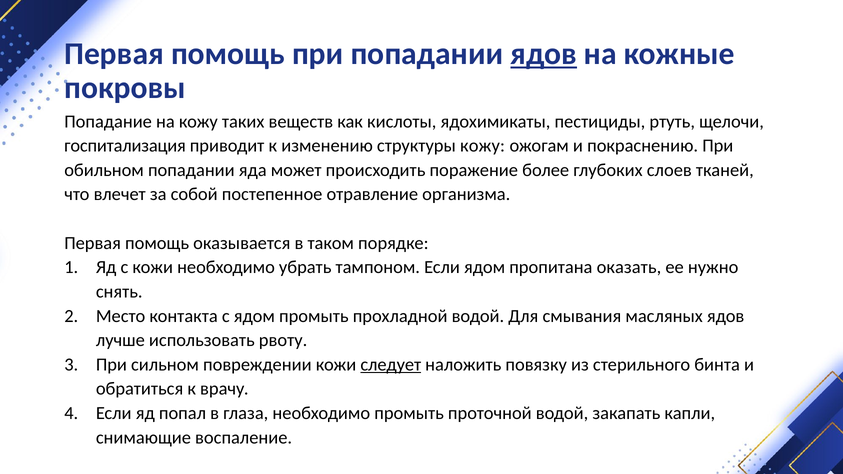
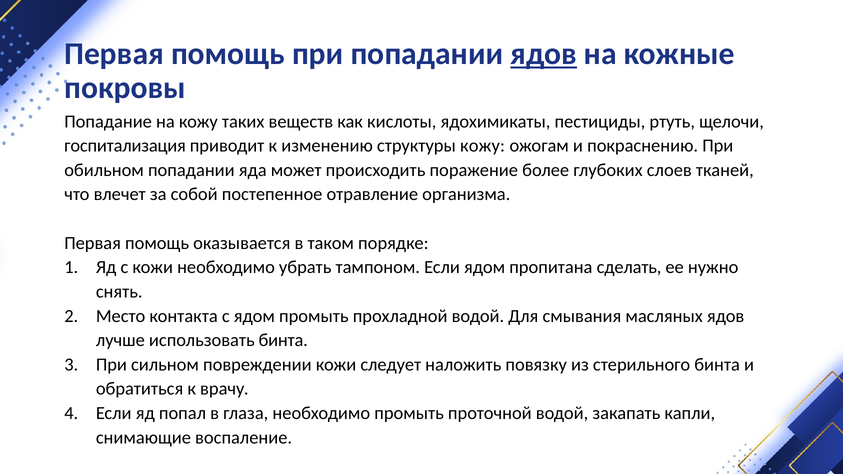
оказать: оказать -> сделать (629, 267)
использовать рвоту: рвоту -> бинта (283, 340)
следует underline: present -> none (391, 365)
